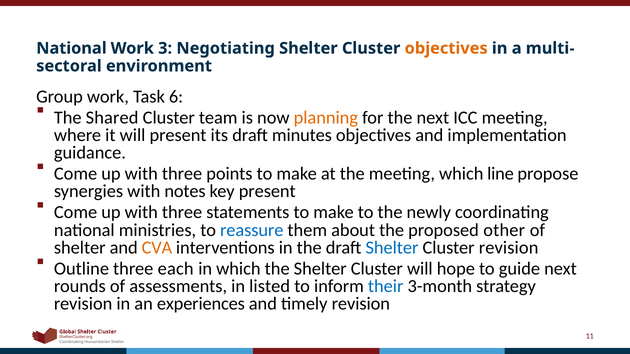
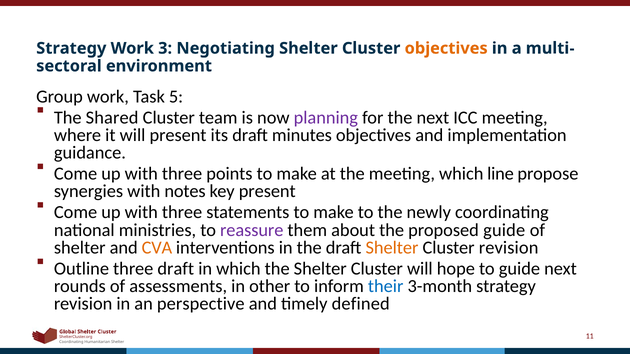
National: National -> Strategy (71, 48)
6: 6 -> 5 (176, 97)
planning colour: orange -> purple (326, 118)
reassure colour: blue -> purple (252, 230)
proposed other: other -> guide (504, 230)
Shelter colour: blue -> orange (392, 248)
three each: each -> draft (176, 269)
listed: listed -> other (270, 287)
experiences: experiences -> perspective (201, 304)
timely revision: revision -> defined (361, 304)
